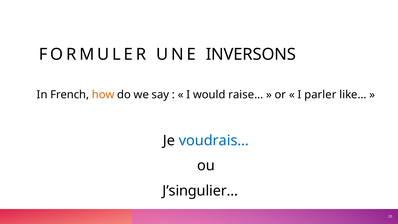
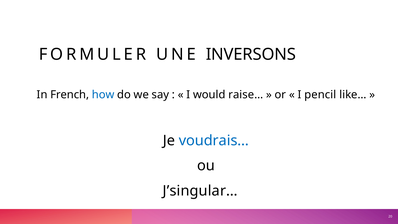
how colour: orange -> blue (103, 95)
parler: parler -> pencil (320, 95)
J’singulier…: J’singulier… -> J’singular… (200, 191)
